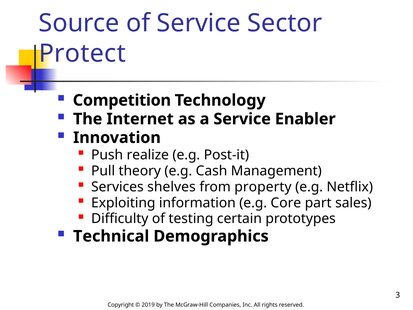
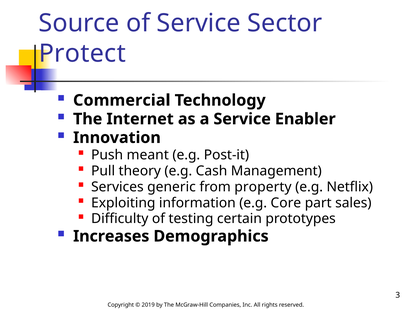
Competition: Competition -> Commercial (122, 100)
realize: realize -> meant (148, 155)
shelves: shelves -> generic (172, 187)
Technical: Technical -> Increases (111, 236)
